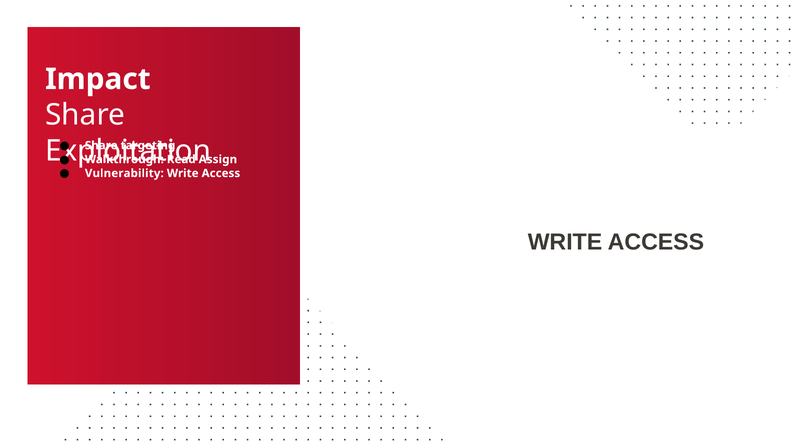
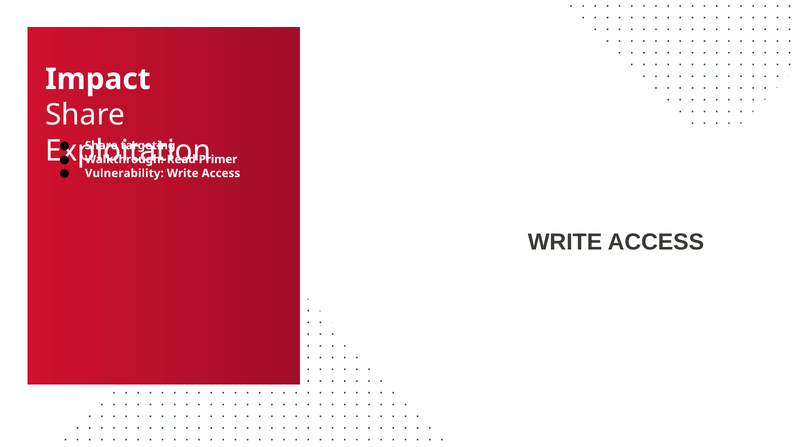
Assign: Assign -> Primer (218, 159)
